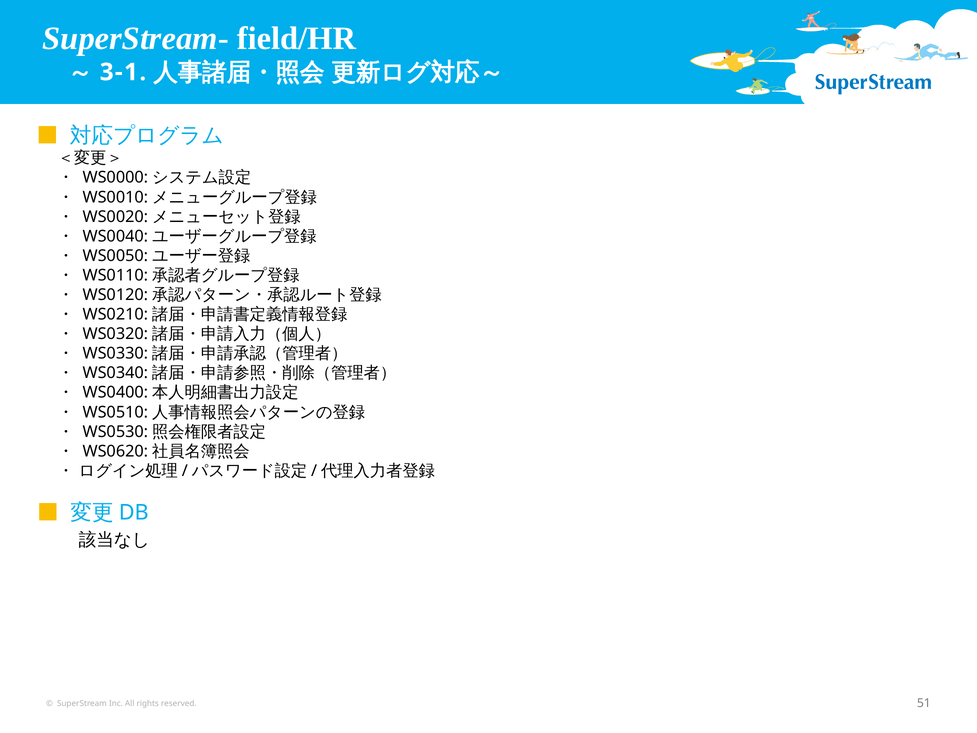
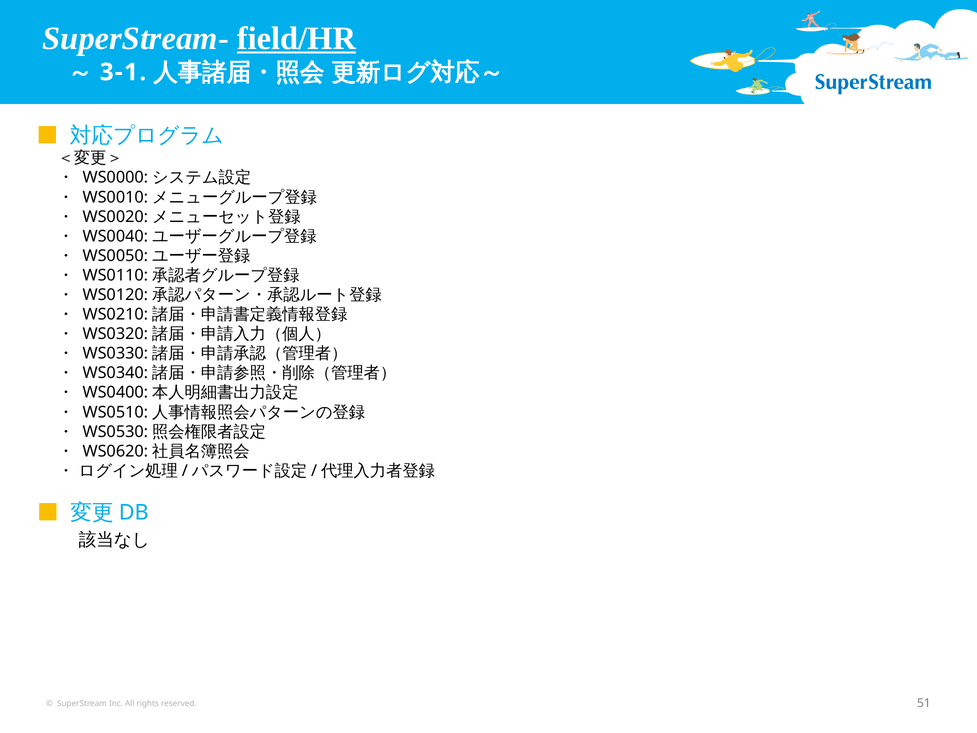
field/HR underline: none -> present (296, 39)
